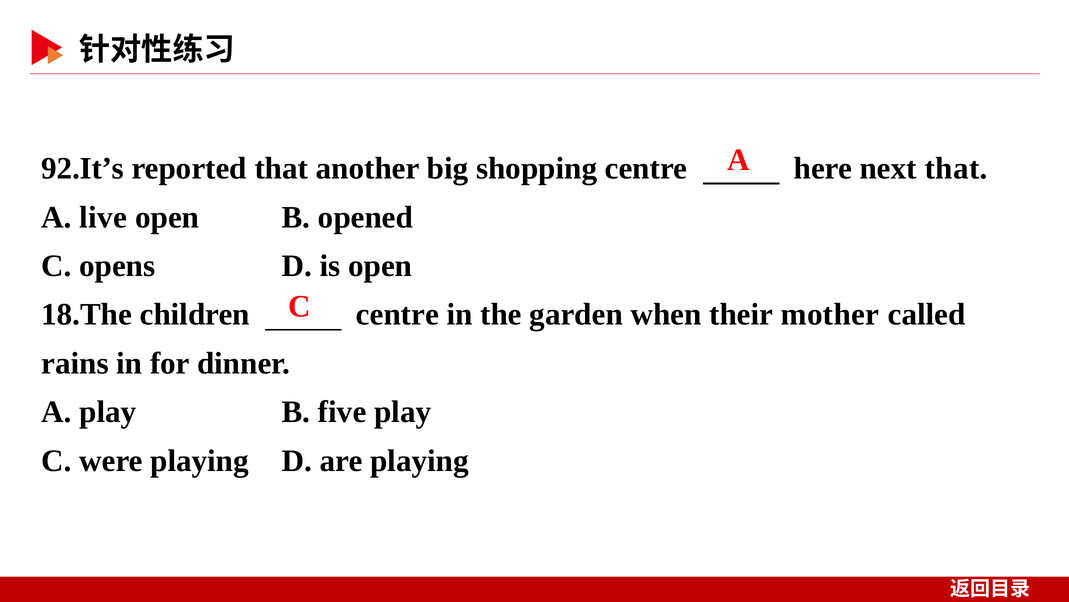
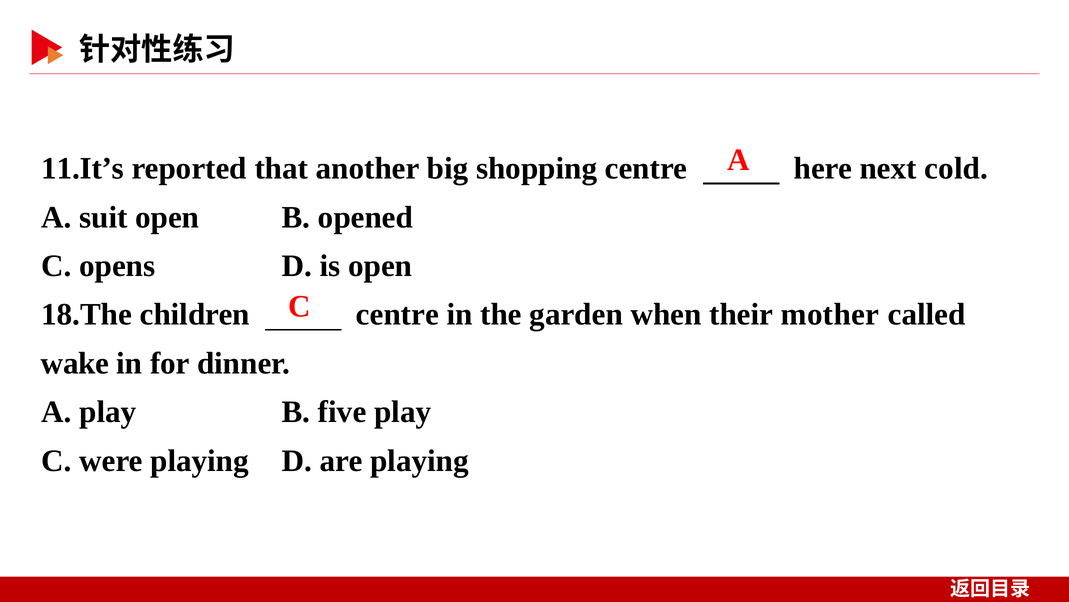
92.It’s: 92.It’s -> 11.It’s (83, 168)
next that: that -> cold (956, 168)
live: live -> suit (103, 217)
rains: rains -> wake (75, 363)
